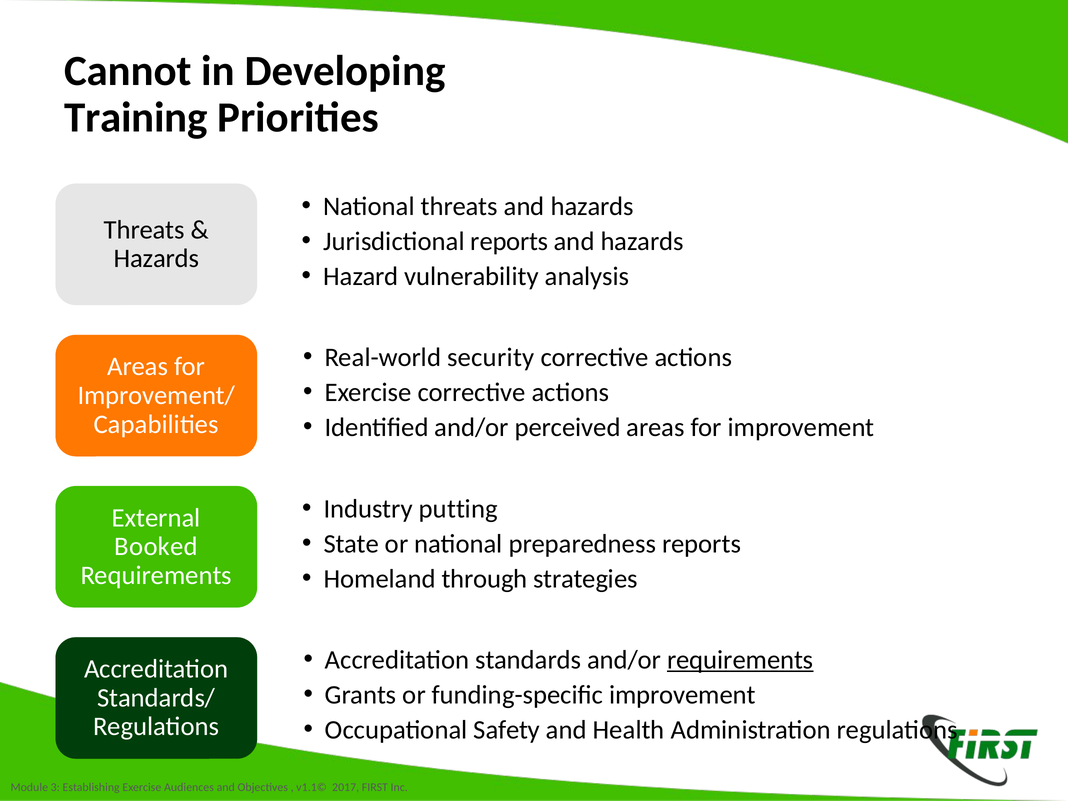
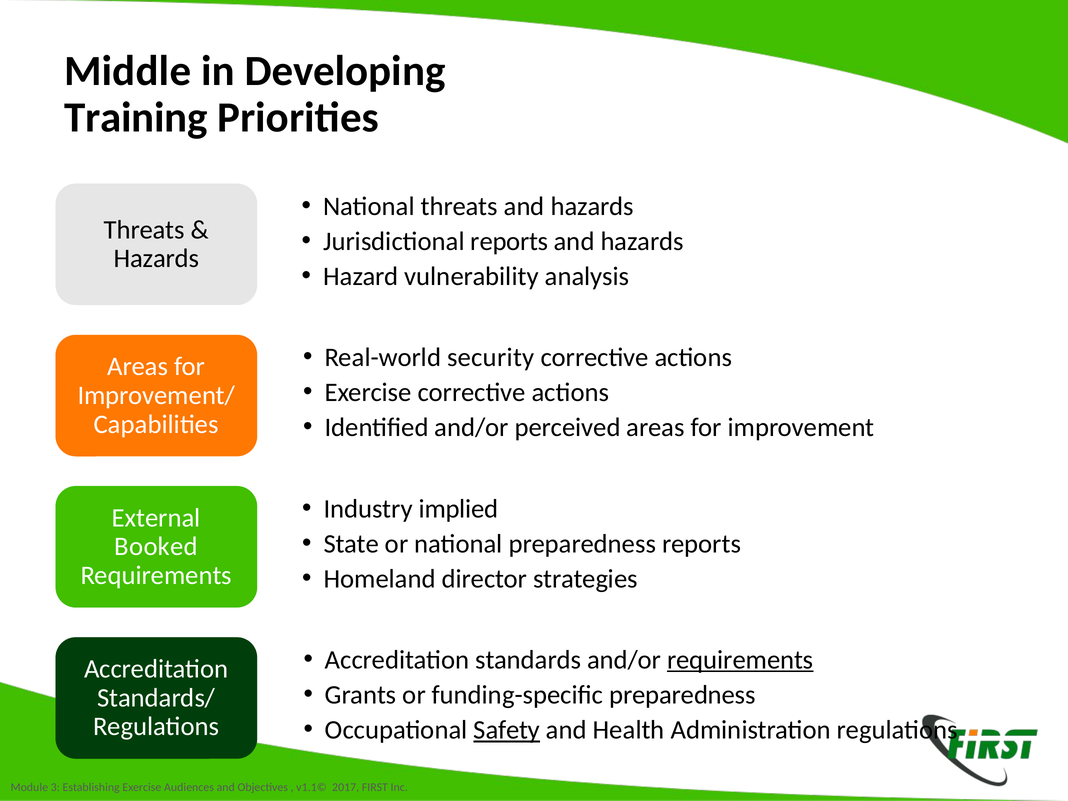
Cannot: Cannot -> Middle (128, 71)
putting: putting -> implied (458, 509)
through: through -> director (484, 579)
funding-specific improvement: improvement -> preparedness (682, 695)
Safety underline: none -> present (507, 730)
